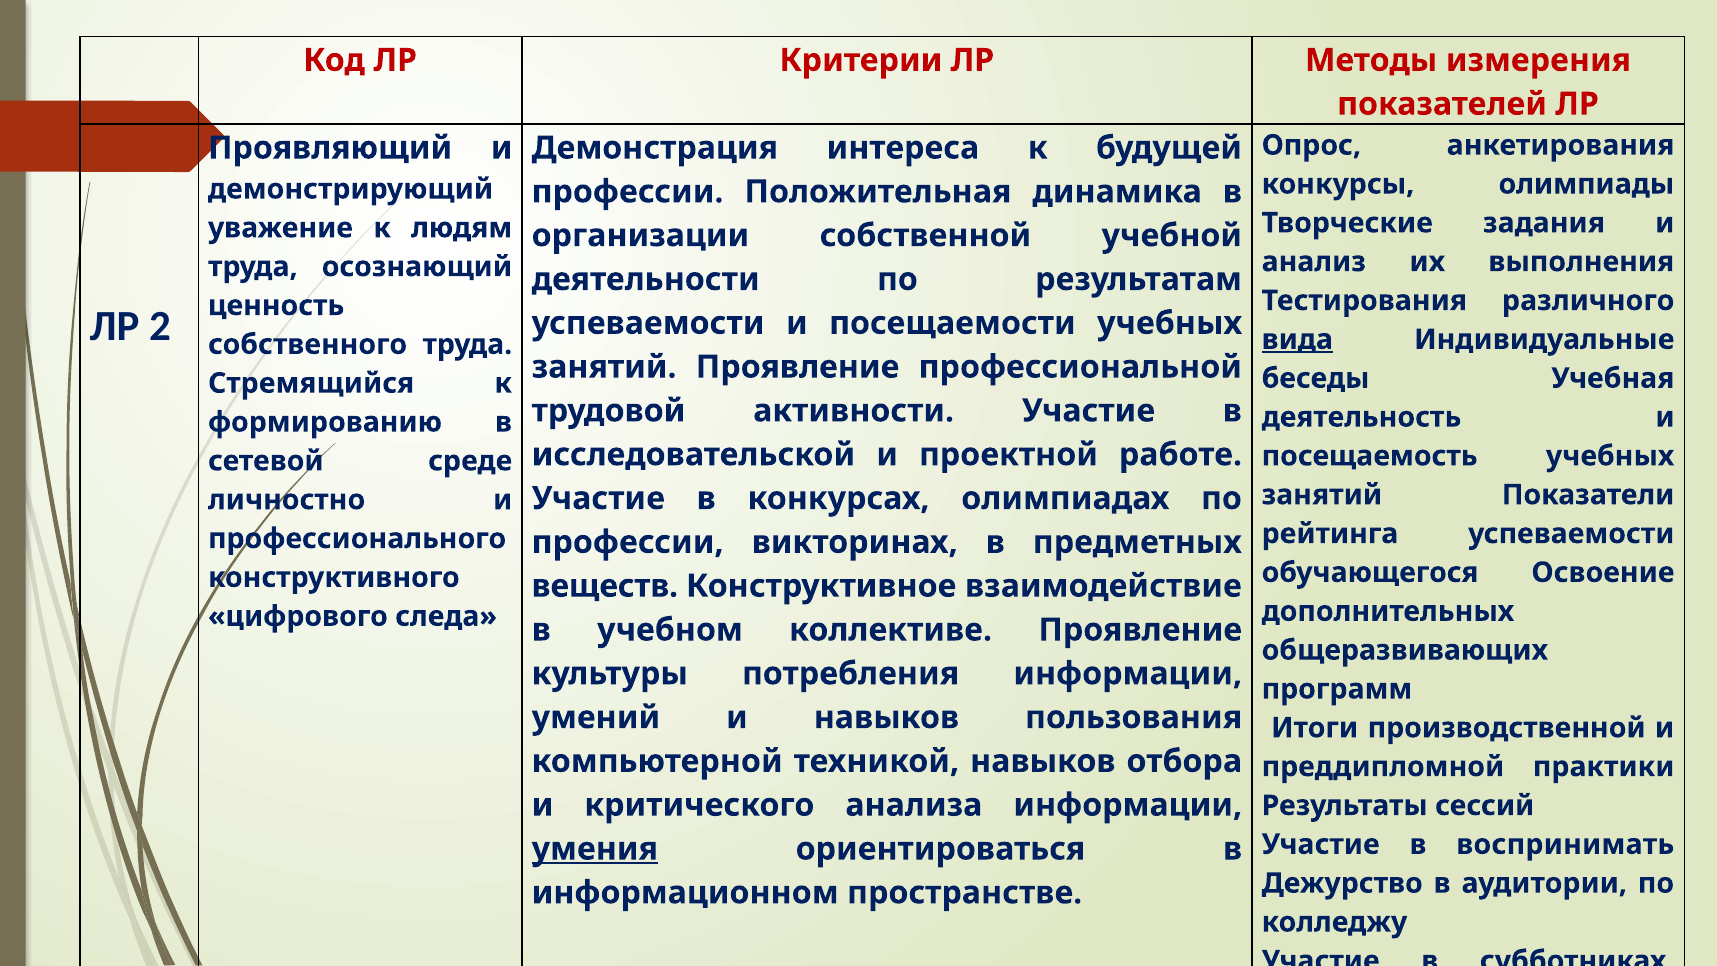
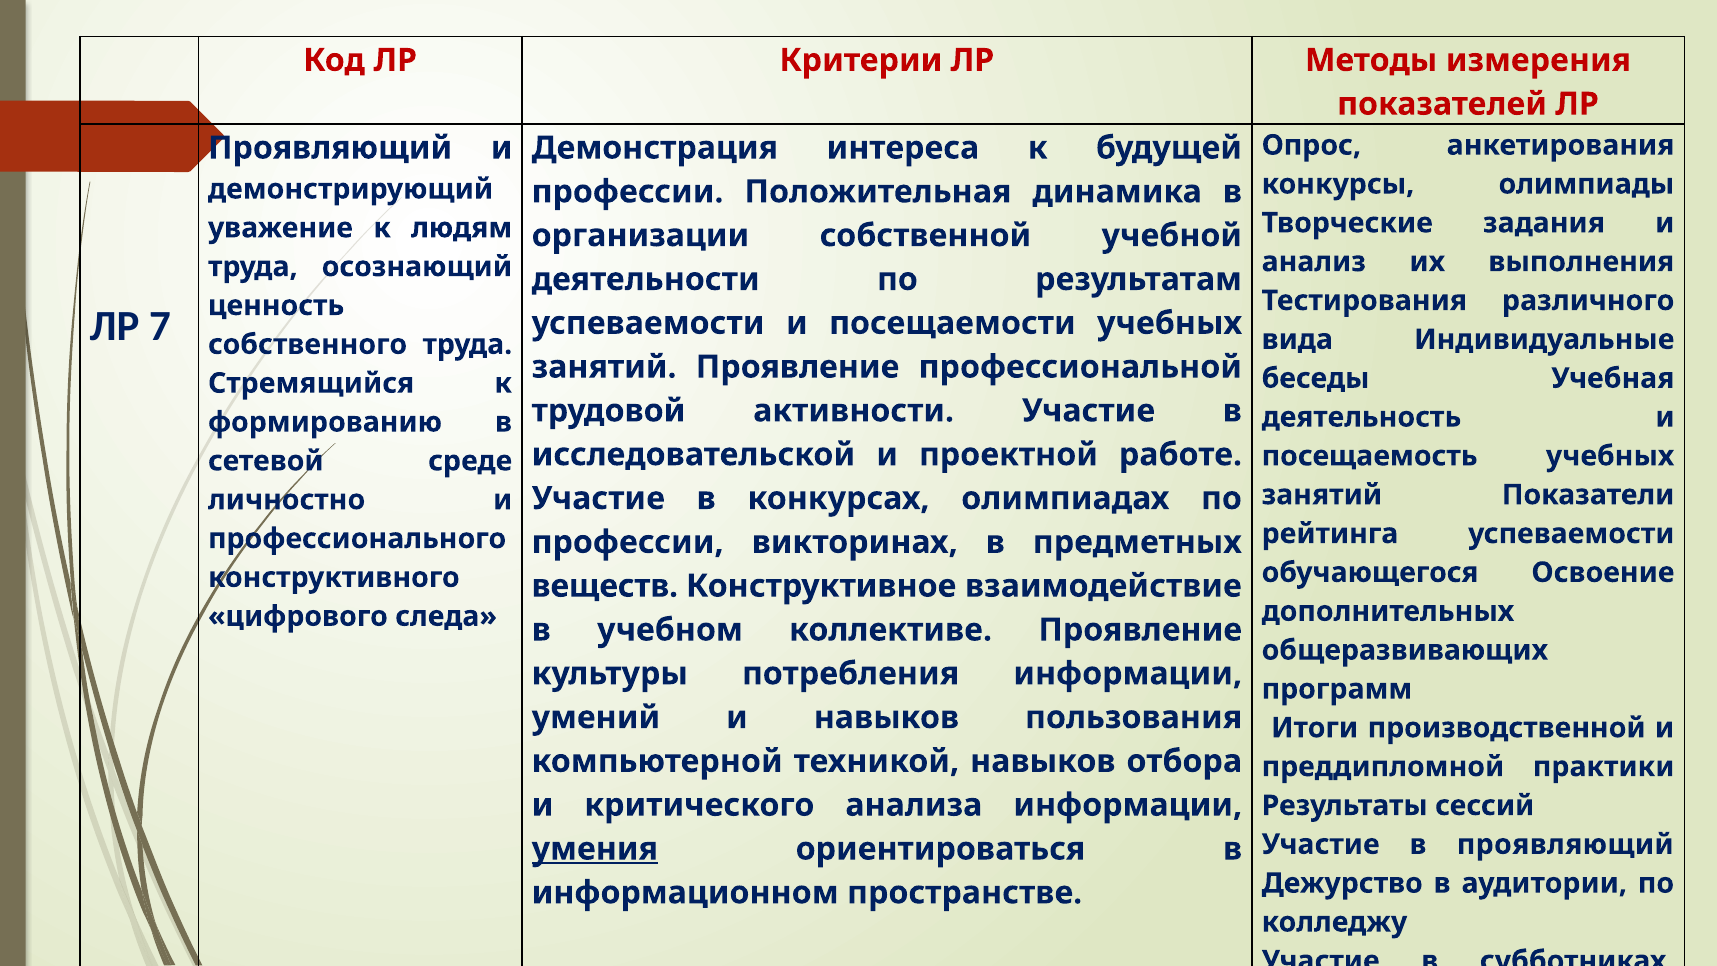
2: 2 -> 7 (160, 326)
вида underline: present -> none (1297, 339)
в воспринимать: воспринимать -> проявляющий (1565, 844)
